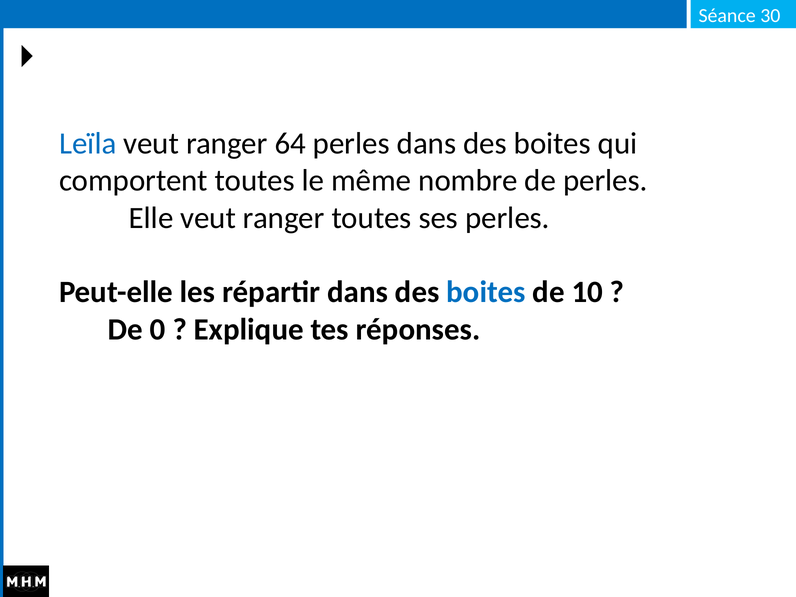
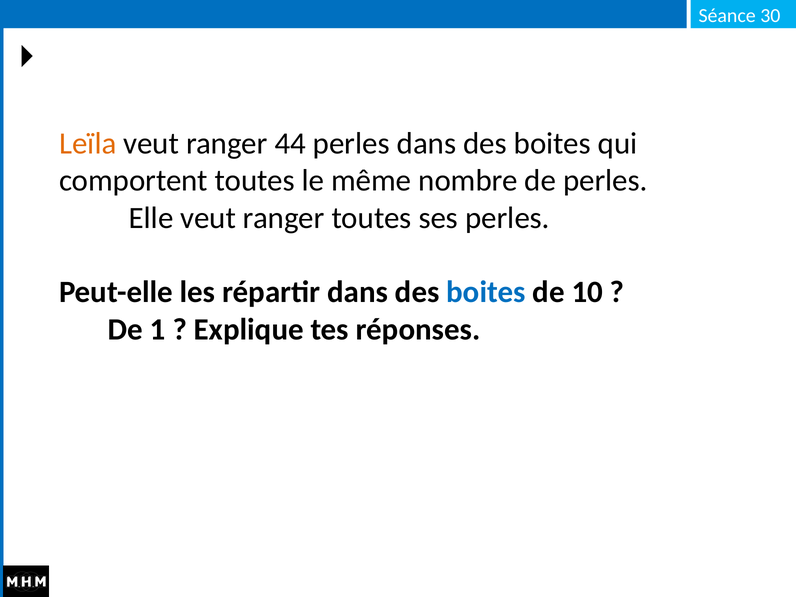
Leïla colour: blue -> orange (88, 143)
64: 64 -> 44 (290, 143)
0: 0 -> 1 (158, 329)
